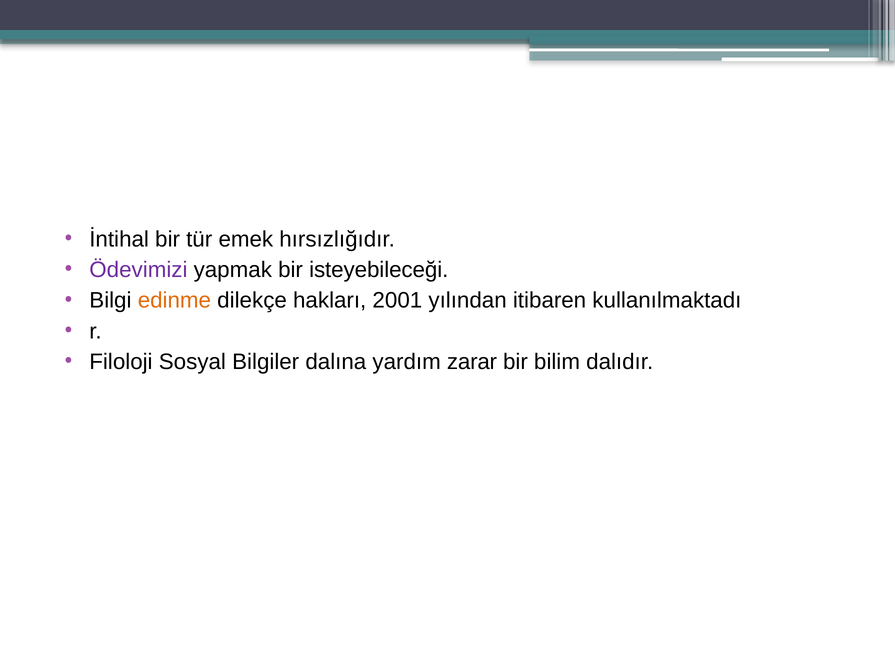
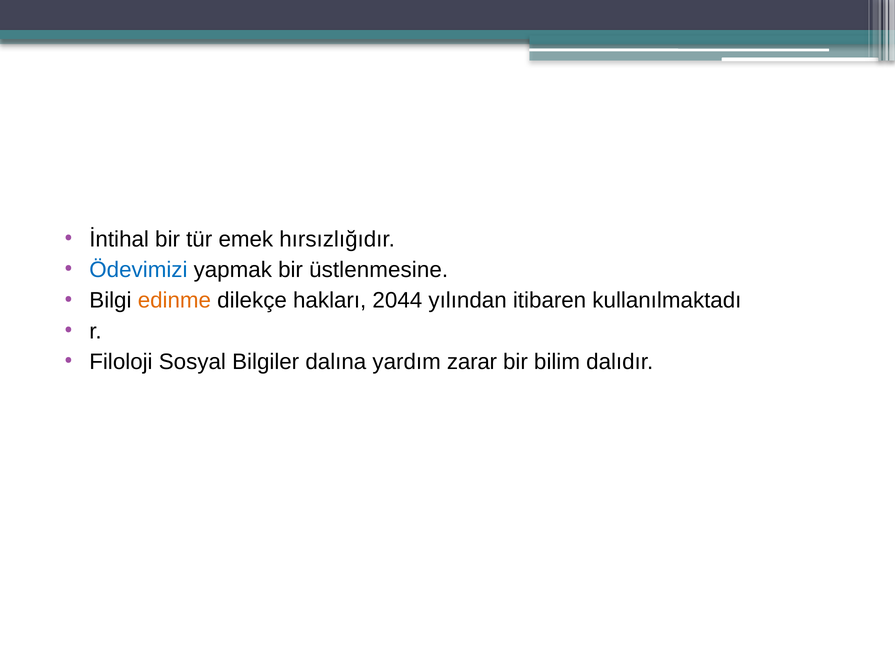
Ödevimizi colour: purple -> blue (138, 270)
isteyebileceği: isteyebileceği -> üstlenmesine (379, 270)
2001: 2001 -> 2044 (397, 301)
